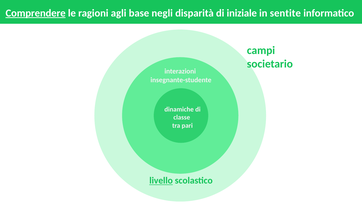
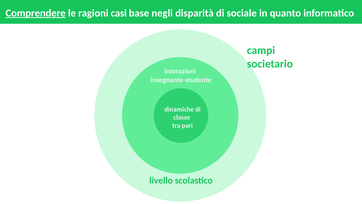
agli: agli -> casi (119, 13)
iniziale: iniziale -> sociale (242, 13)
sentite: sentite -> quanto (285, 13)
livello underline: present -> none (161, 180)
